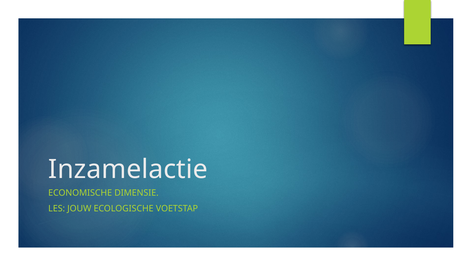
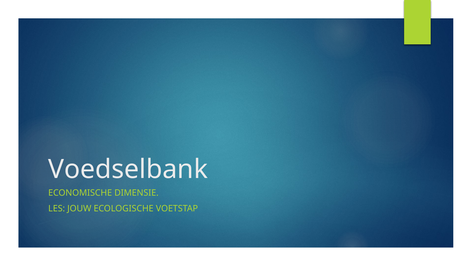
Inzamelactie: Inzamelactie -> Voedselbank (128, 169)
